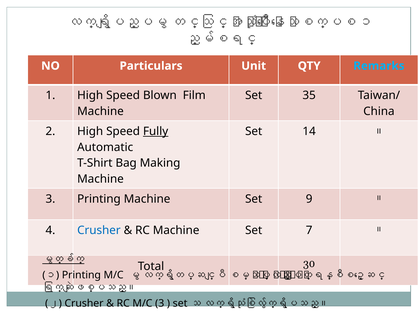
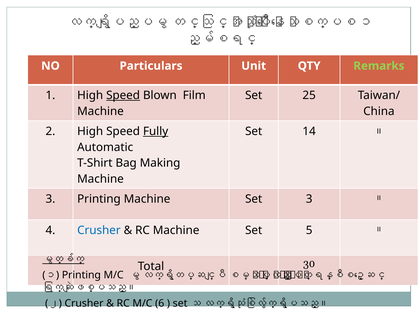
Remarks colour: light blue -> light green (379, 66)
Speed underline: none -> present (123, 96)
35: 35 -> 25 (309, 96)
Set 9: 9 -> 3 (309, 199)
7: 7 -> 5 (309, 231)
M/C 3: 3 -> 6 (160, 304)
